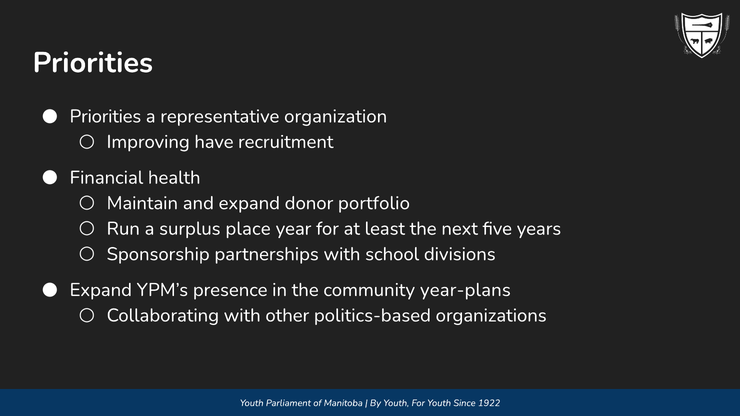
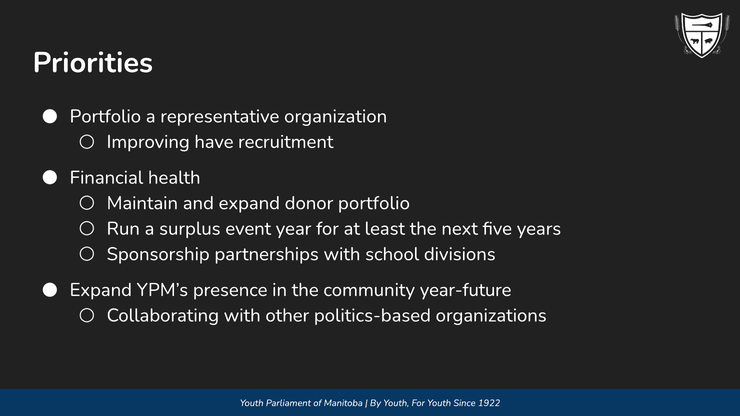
Priorities: Priorities -> Portfolio (105, 116)
place: place -> event (248, 229)
year-plans: year-plans -> year-future (466, 290)
